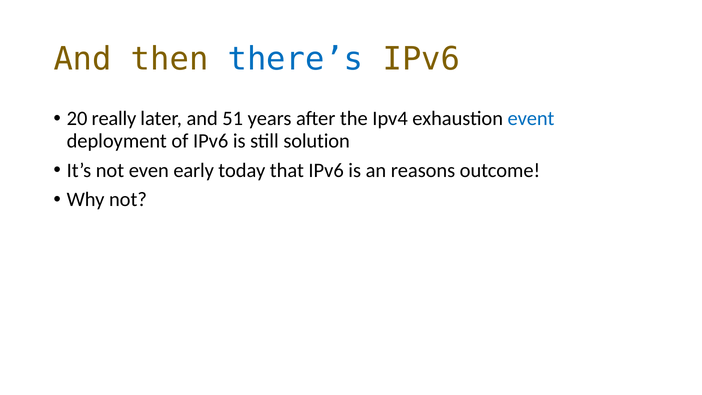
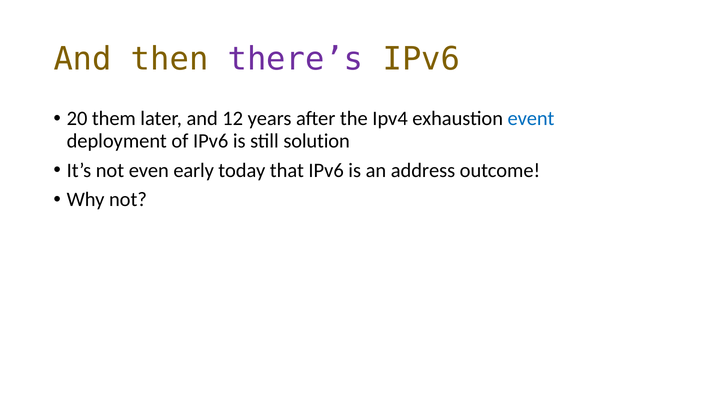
there’s colour: blue -> purple (296, 59)
really: really -> them (114, 119)
51: 51 -> 12 (233, 119)
reasons: reasons -> address (423, 170)
